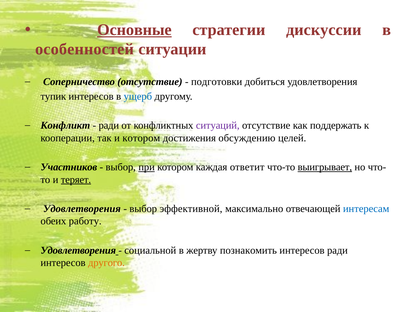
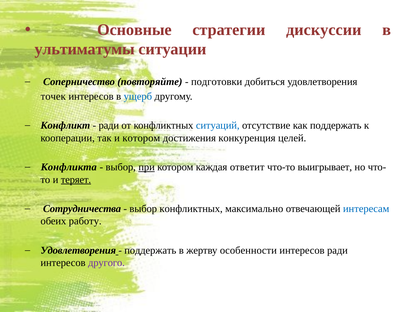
Основные underline: present -> none (134, 30)
особенностей: особенностей -> ультиматумы (85, 49)
Соперничество отсутствие: отсутствие -> повторяйте (150, 82)
тупик: тупик -> точек (53, 96)
ситуаций colour: purple -> blue (218, 126)
обсуждению: обсуждению -> конкуренция (247, 138)
Участников: Участников -> Конфликта (69, 167)
выигрывает underline: present -> none (325, 167)
Удовлетворения: Удовлетворения -> Сотрудничества (82, 209)
выбор эффективной: эффективной -> конфликтных (191, 209)
социальной: социальной -> поддержать (150, 250)
познакомить: познакомить -> особенности (248, 250)
другого colour: orange -> purple (106, 263)
